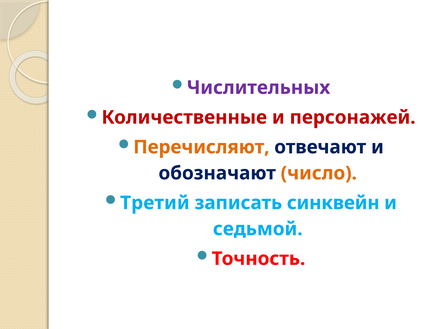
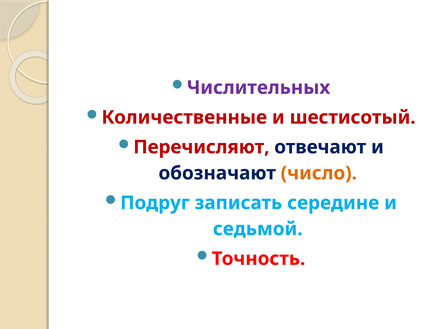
персонажей: персонажей -> шестисотый (353, 117)
Перечисляют colour: orange -> red (201, 147)
Третий: Третий -> Подруг (155, 203)
синквейн: синквейн -> середине (333, 203)
